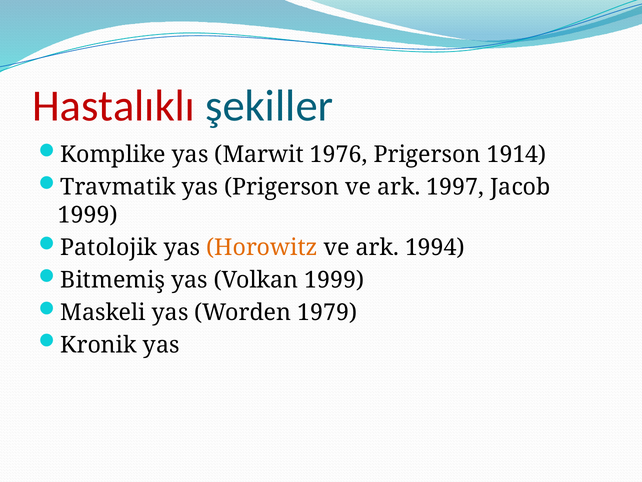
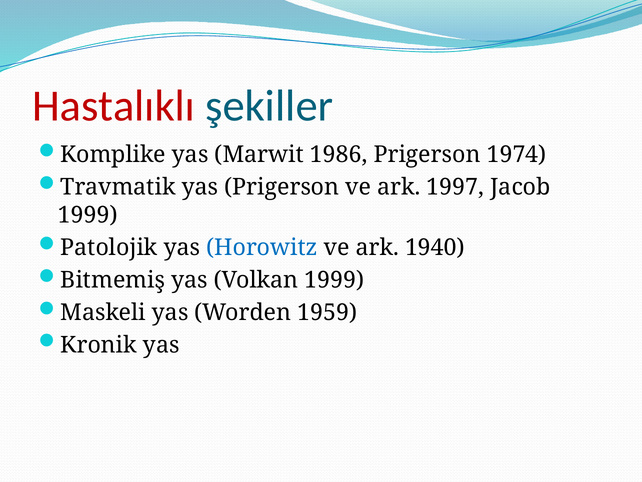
1976: 1976 -> 1986 (339, 155)
1914: 1914 -> 1974 (517, 155)
Horowitz colour: orange -> blue (262, 247)
1994: 1994 -> 1940 (435, 247)
1979: 1979 -> 1959 (327, 312)
